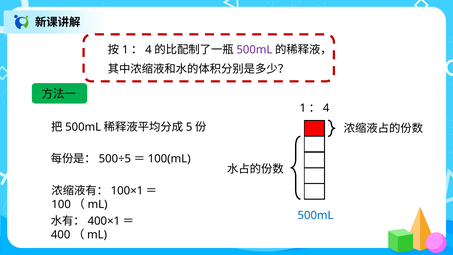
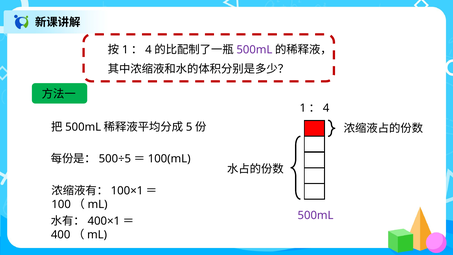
500mL colour: blue -> purple (316, 215)
